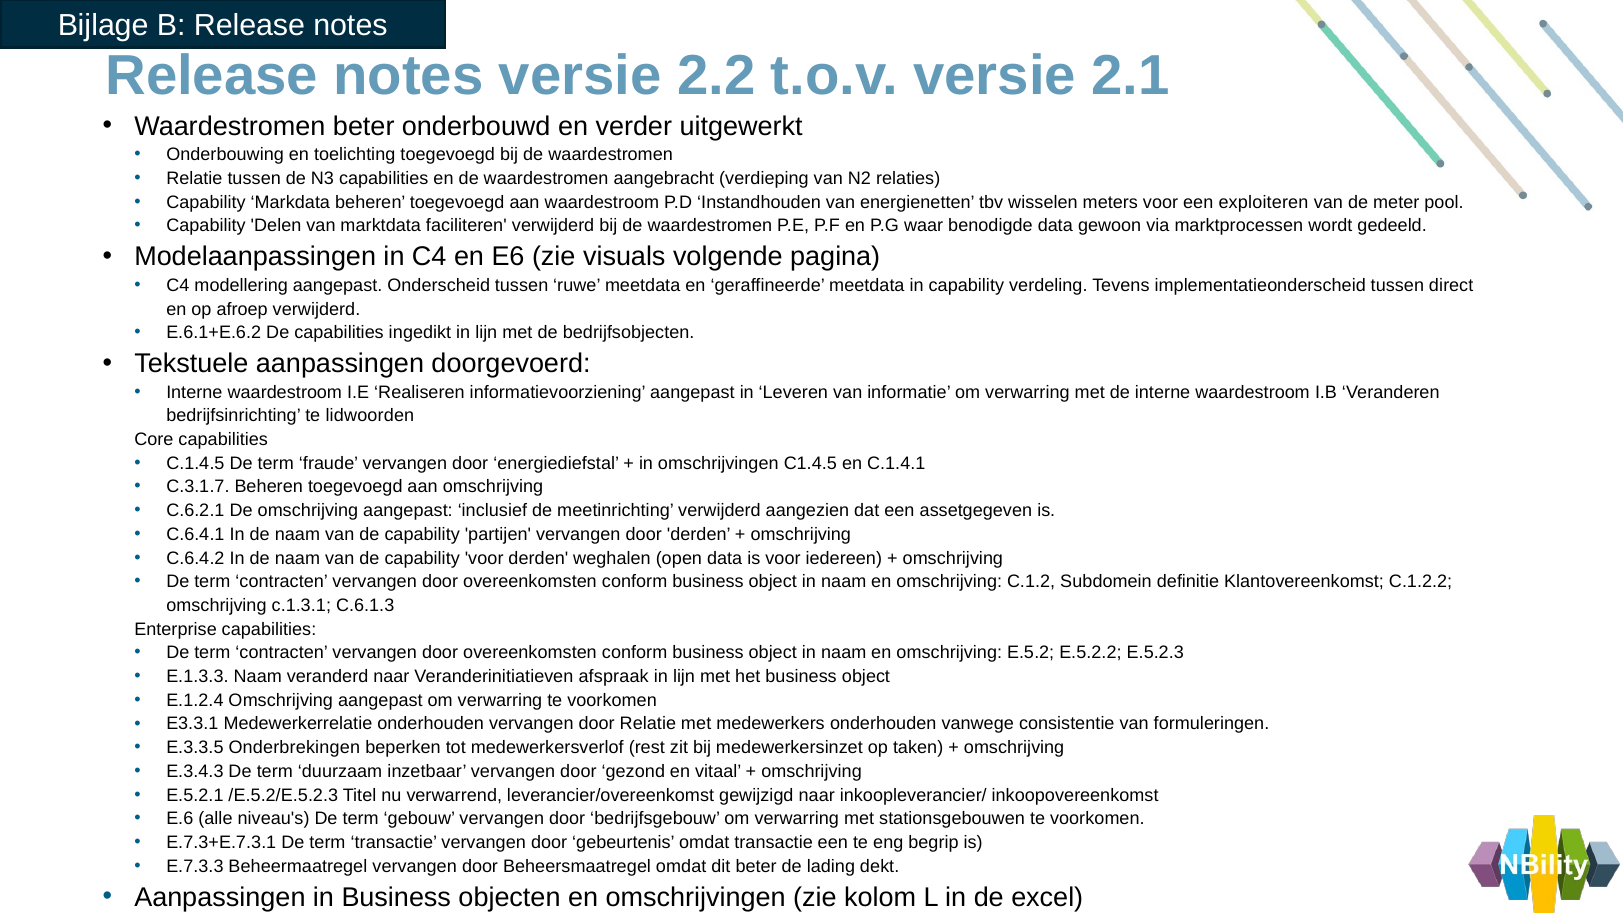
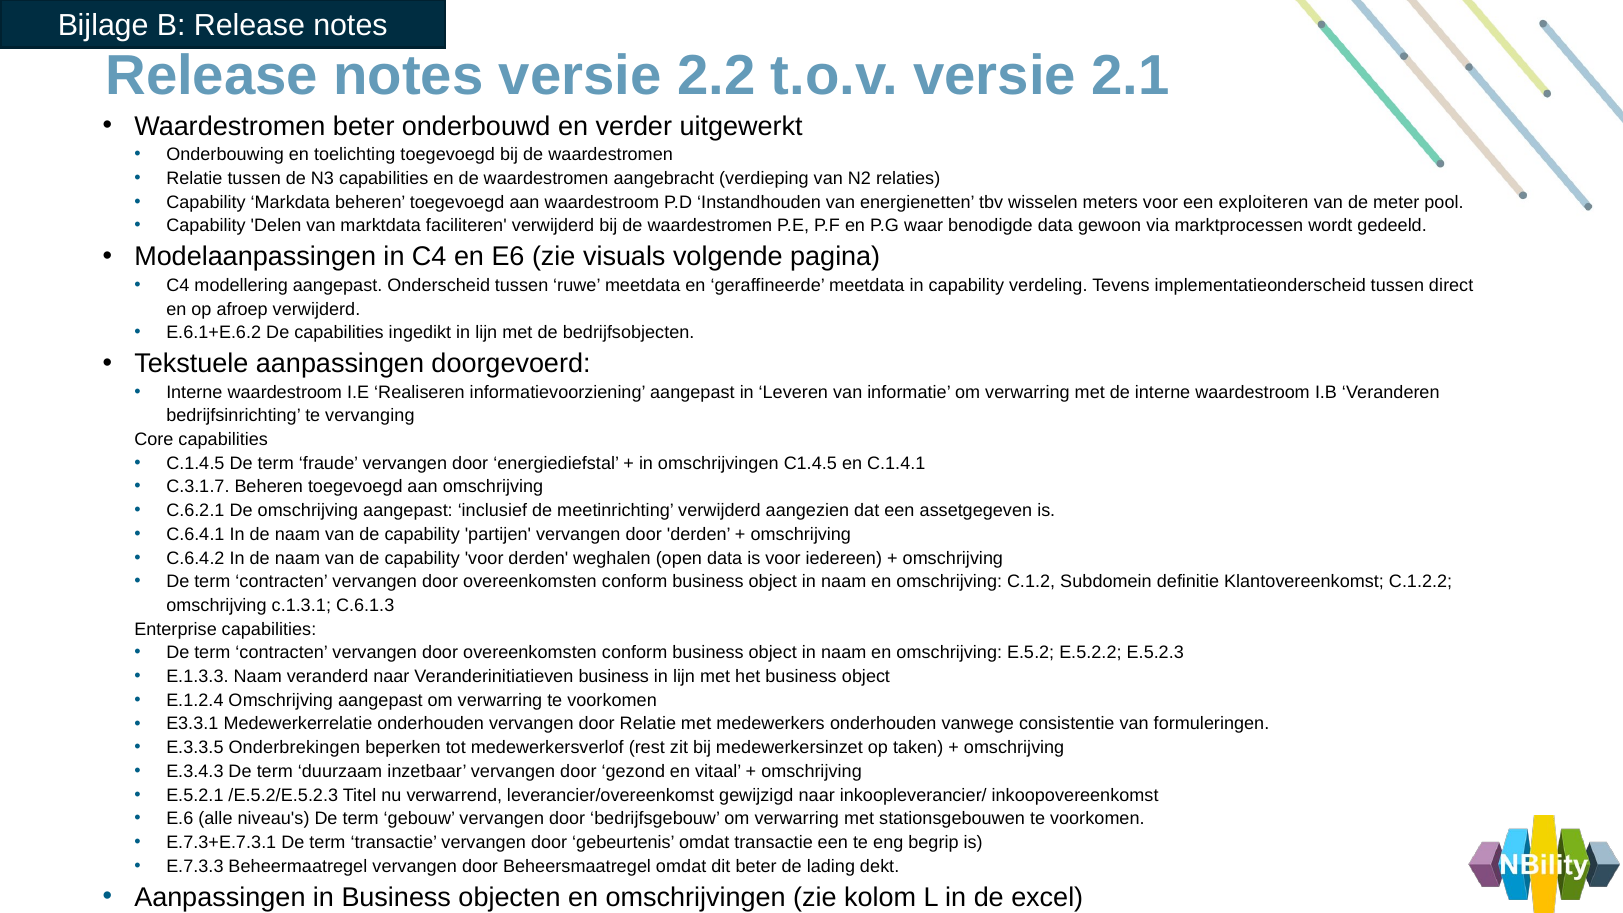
lidwoorden: lidwoorden -> vervanging (370, 416)
Veranderinitiatieven afspraak: afspraak -> business (614, 677)
